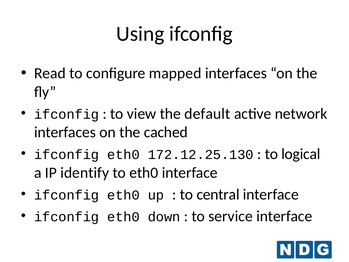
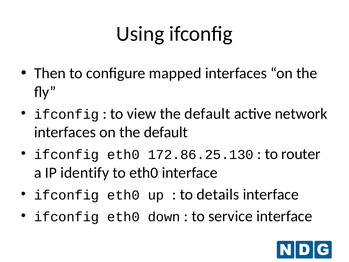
Read: Read -> Then (50, 73)
on the cached: cached -> default (166, 132)
172.12.25.130: 172.12.25.130 -> 172.86.25.130 (201, 155)
logical: logical -> router (301, 154)
central: central -> details (218, 194)
